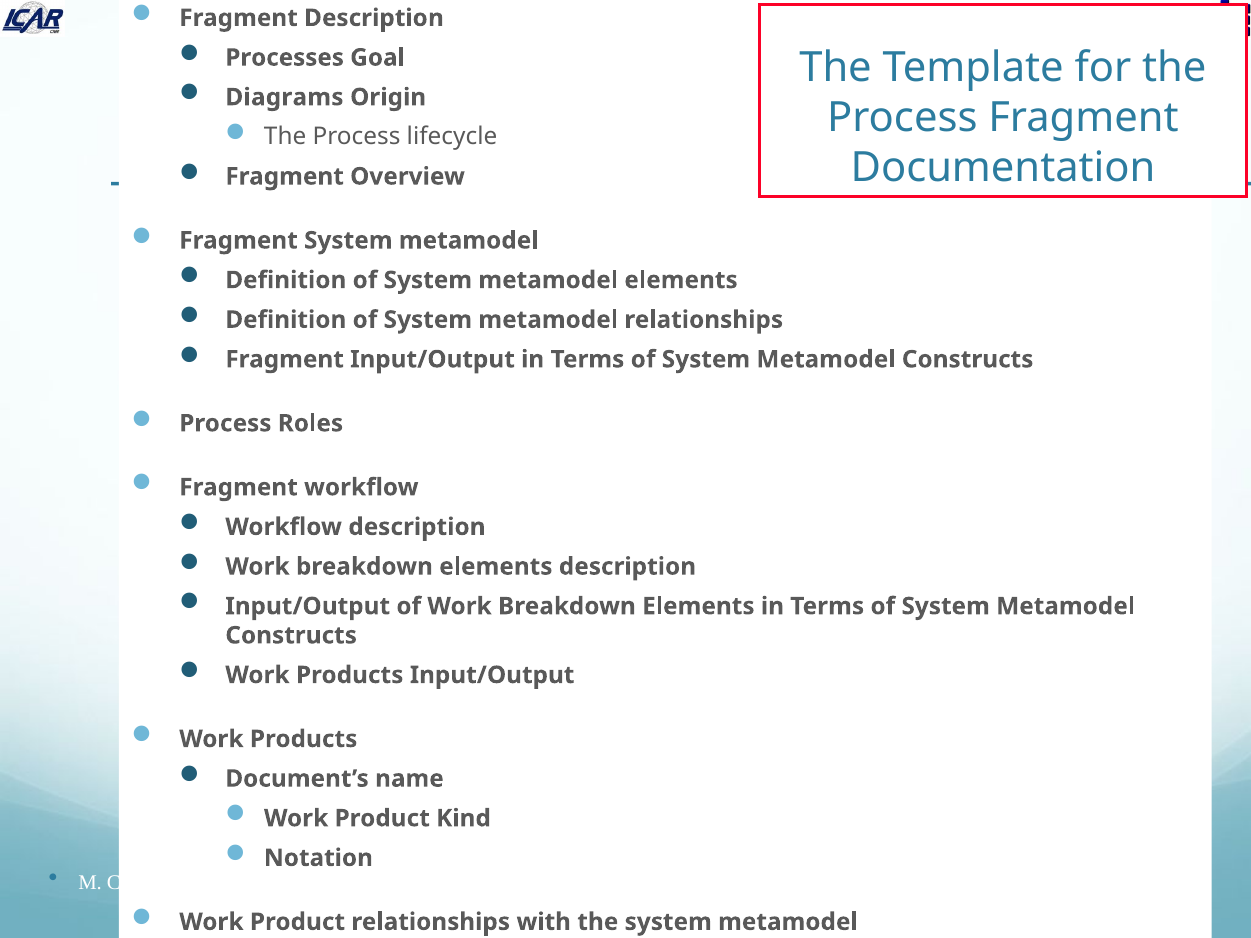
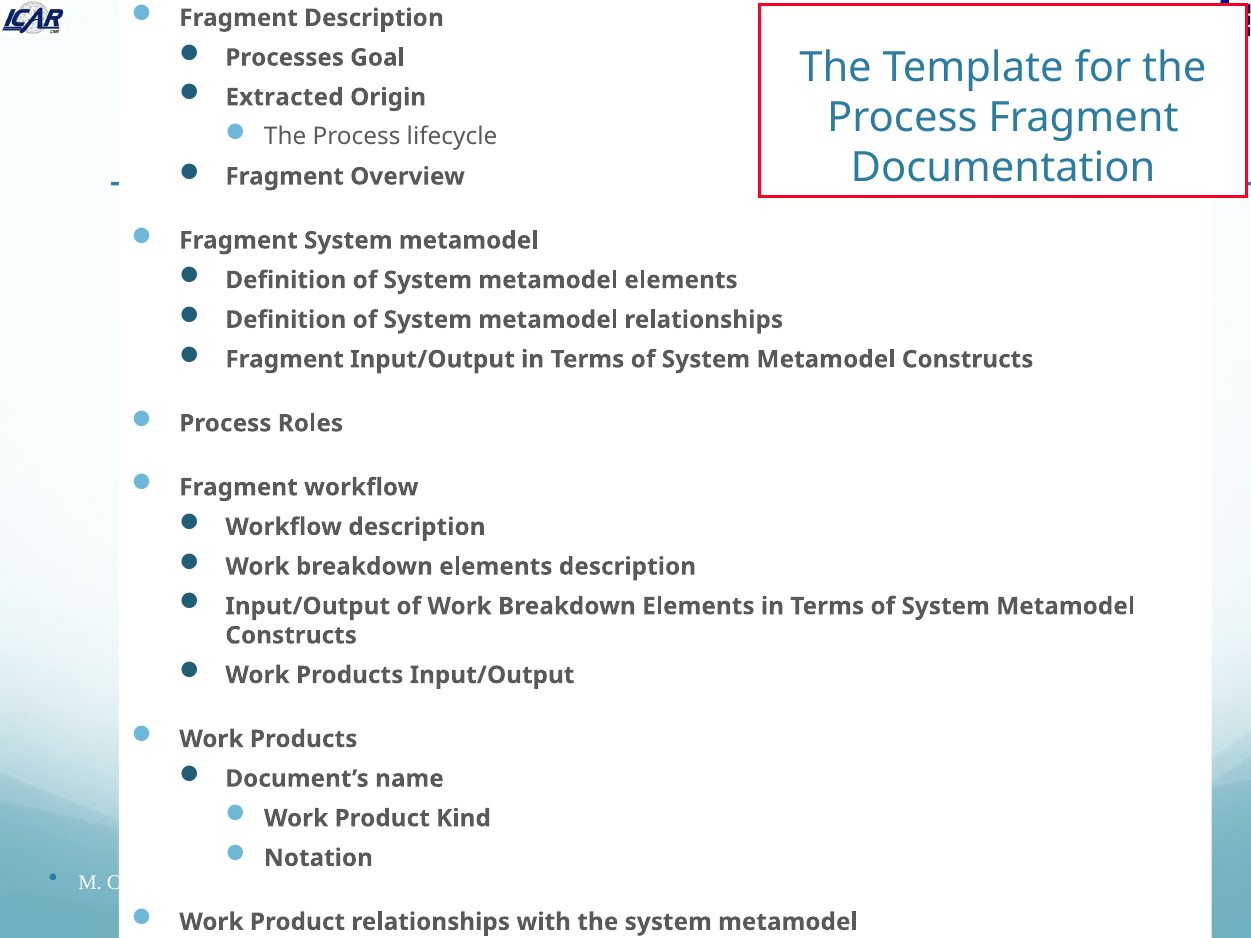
Diagrams: Diagrams -> Extracted (284, 97)
